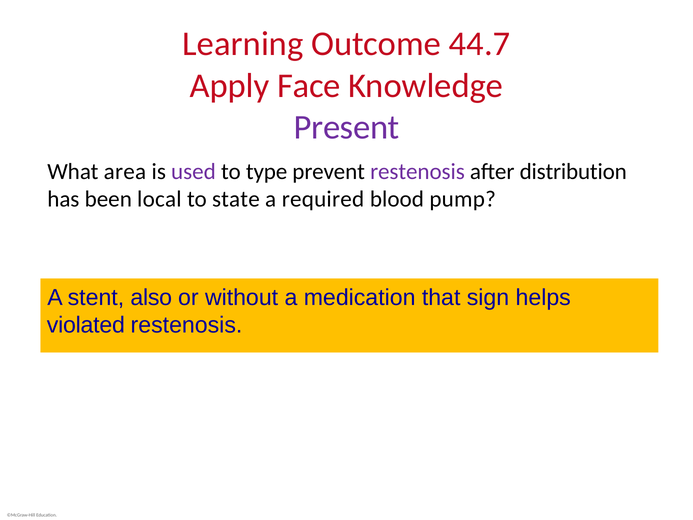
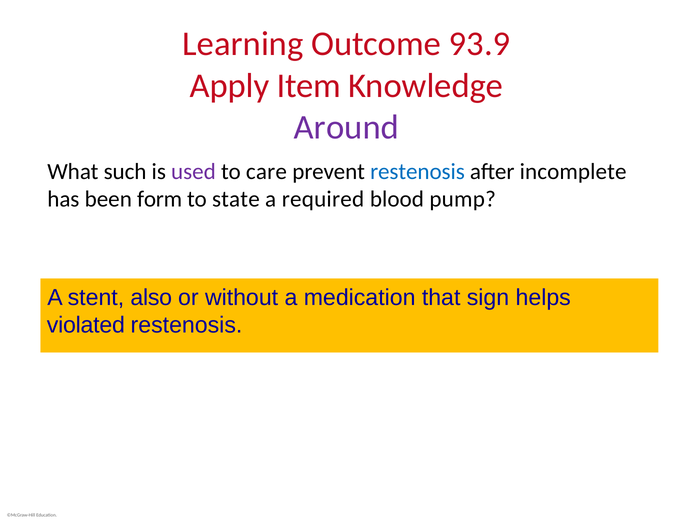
44.7: 44.7 -> 93.9 (480, 44)
Face: Face -> Item (309, 86)
Present: Present -> Around (346, 127)
area: area -> such (125, 171)
type: type -> care (266, 171)
restenosis colour: purple -> blue (417, 171)
distribution: distribution -> incomplete (573, 171)
local: local -> form (160, 199)
